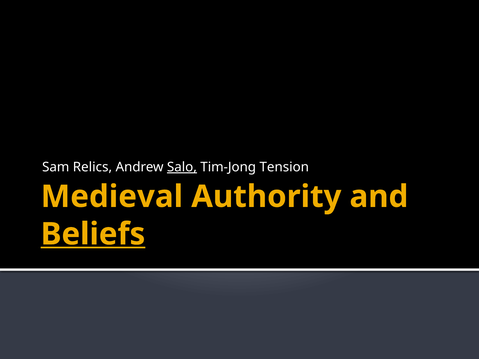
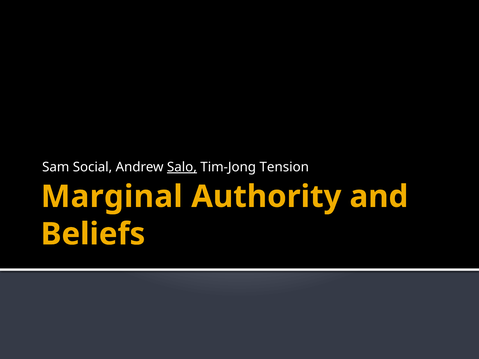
Relics: Relics -> Social (92, 167)
Medieval: Medieval -> Marginal (112, 197)
Beliefs underline: present -> none (93, 234)
